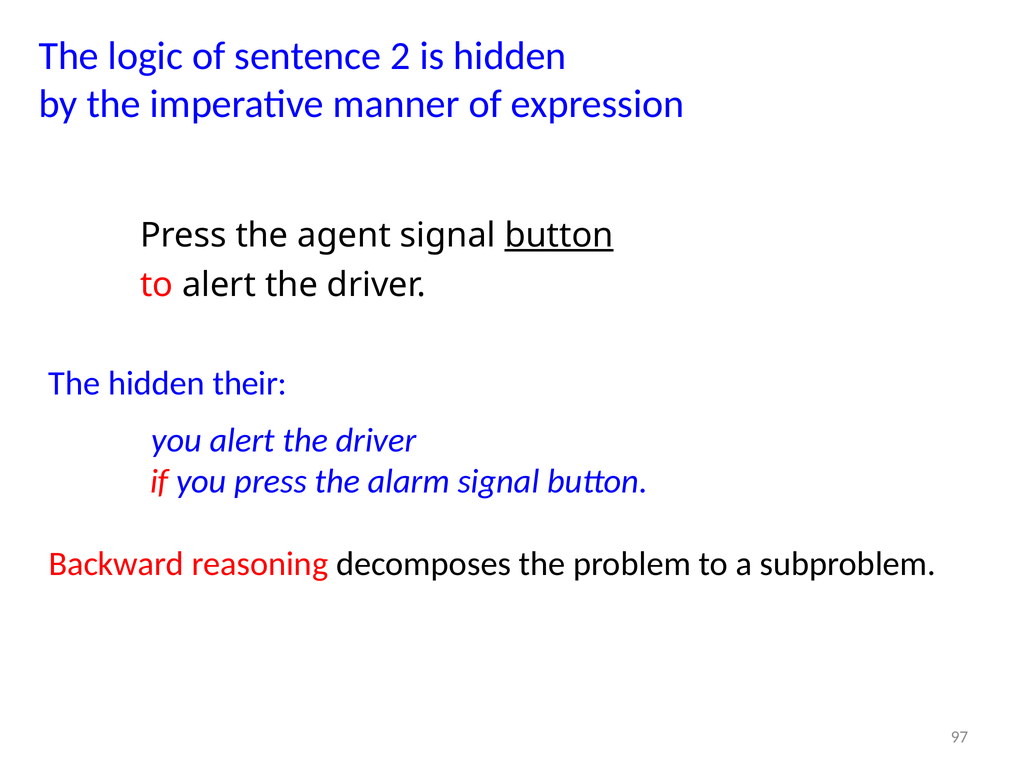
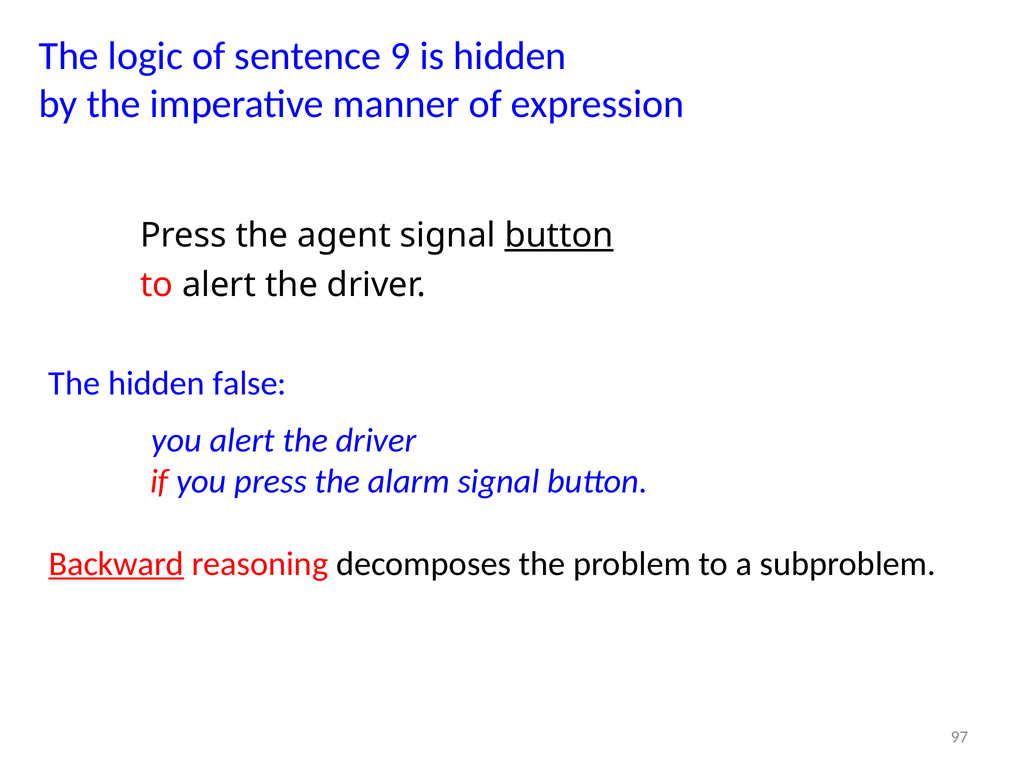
2: 2 -> 9 (400, 56)
their: their -> false (250, 384)
Backward underline: none -> present (116, 564)
